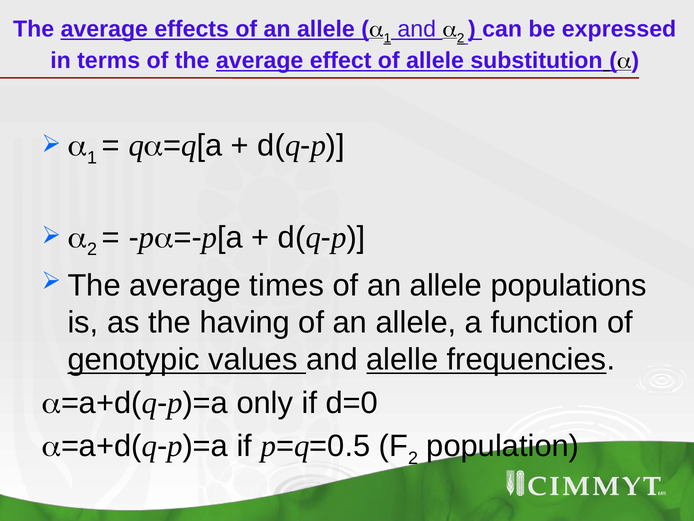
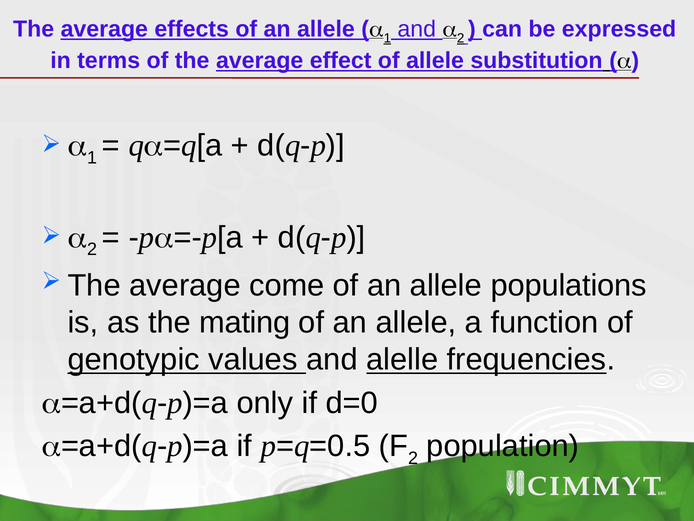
times: times -> come (287, 285)
having: having -> mating (245, 322)
